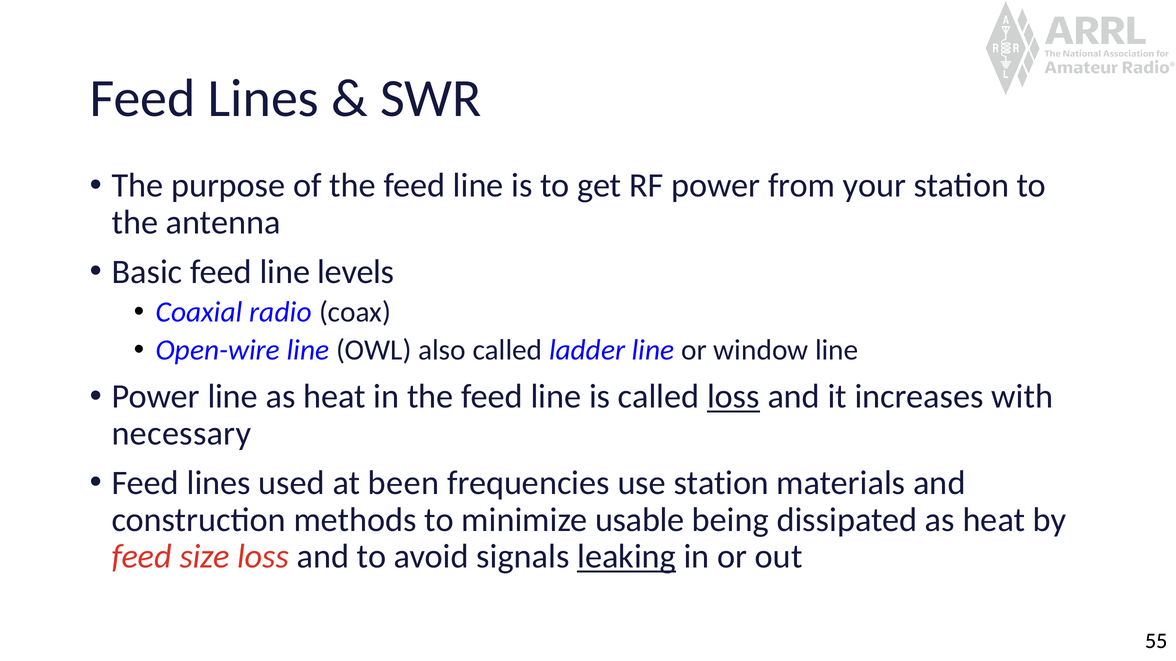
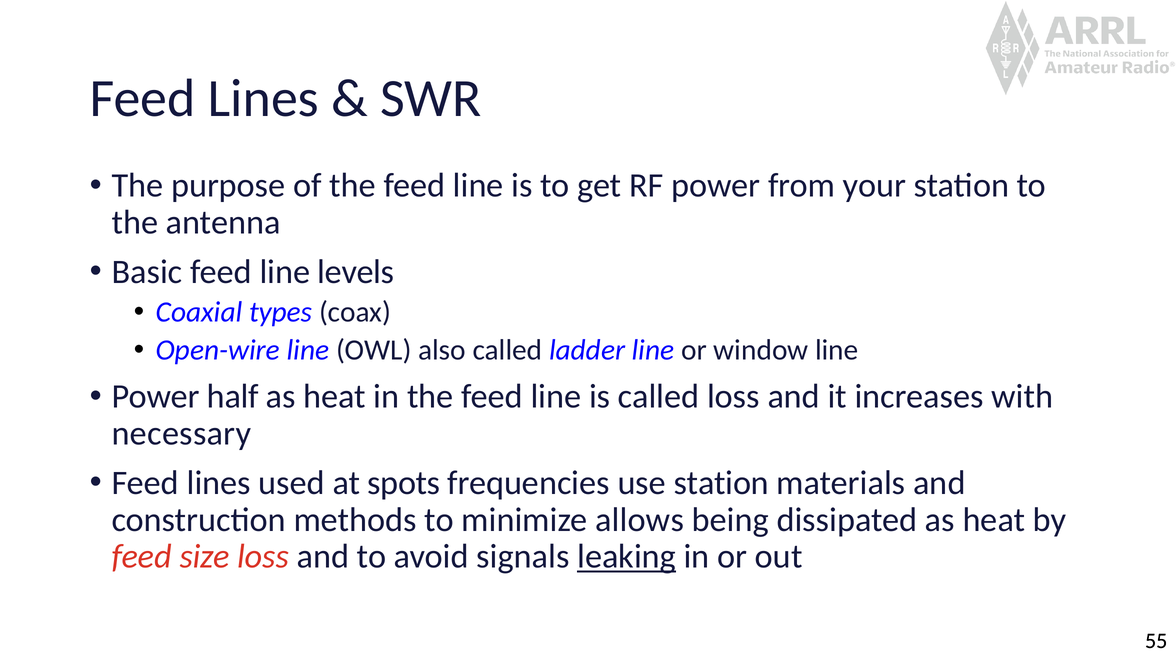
radio: radio -> types (281, 312)
Power line: line -> half (233, 397)
loss underline: present -> none (733, 397)
been: been -> spots (404, 483)
usable: usable -> allows (640, 520)
